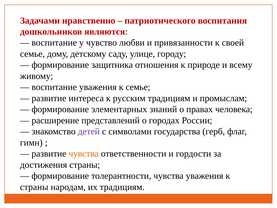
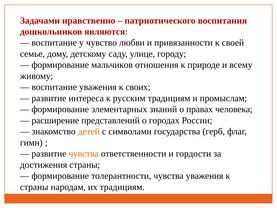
защитника: защитника -> мальчиков (112, 65)
к семье: семье -> своих (138, 87)
детей colour: purple -> orange (89, 131)
